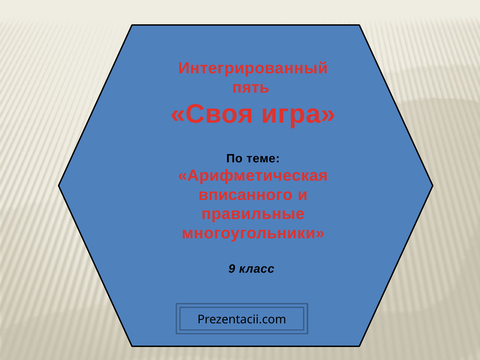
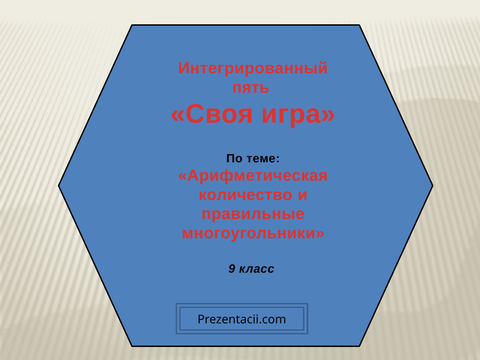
вписанного: вписанного -> количество (245, 195)
